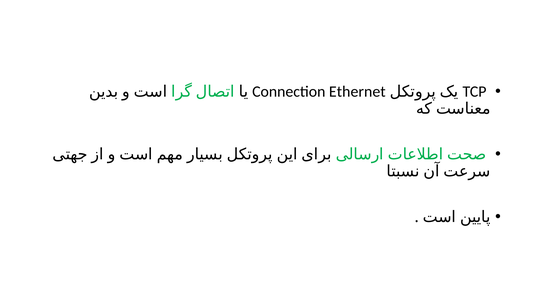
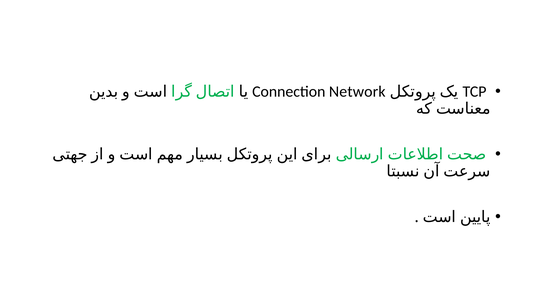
Ethernet: Ethernet -> Network (357, 92)
